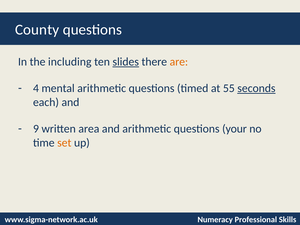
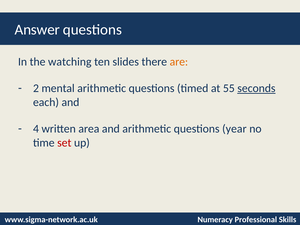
County: County -> Answer (37, 30)
including: including -> watching (70, 62)
slides underline: present -> none (126, 62)
4: 4 -> 2 (36, 88)
9: 9 -> 4 (36, 129)
your: your -> year (234, 129)
set colour: orange -> red (64, 143)
